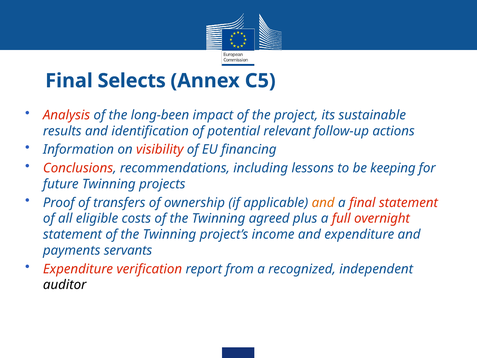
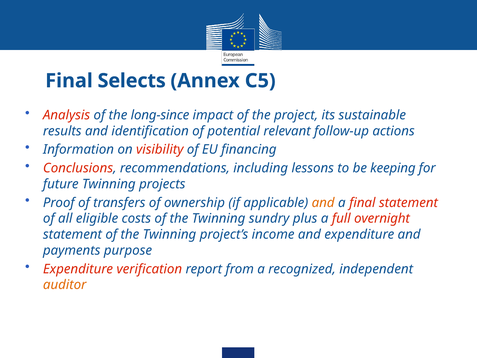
long-been: long-been -> long-since (160, 115)
agreed: agreed -> sundry (269, 218)
servants: servants -> purpose (128, 250)
auditor colour: black -> orange (65, 285)
